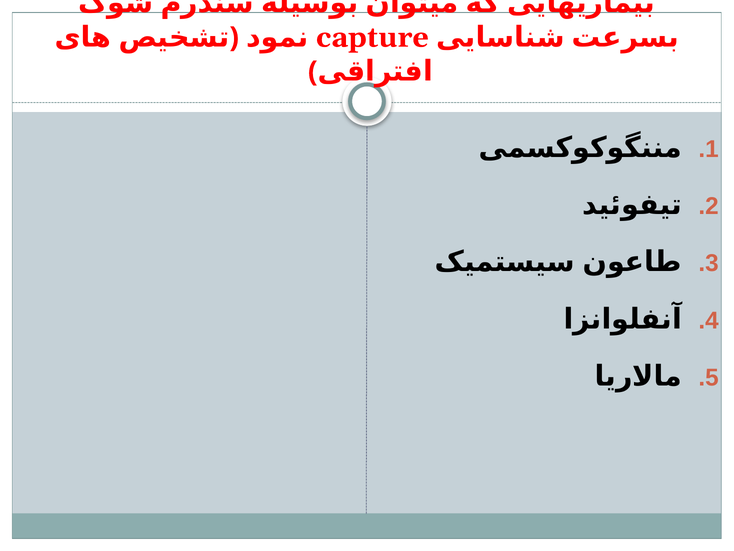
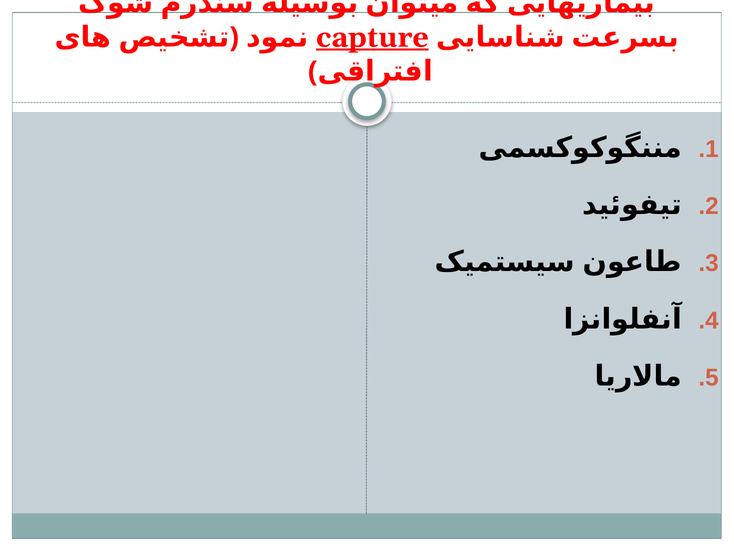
capture underline: none -> present (372, 37)
